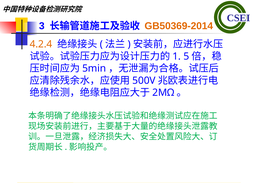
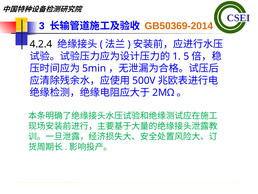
4.2.4 colour: orange -> black (41, 44)
